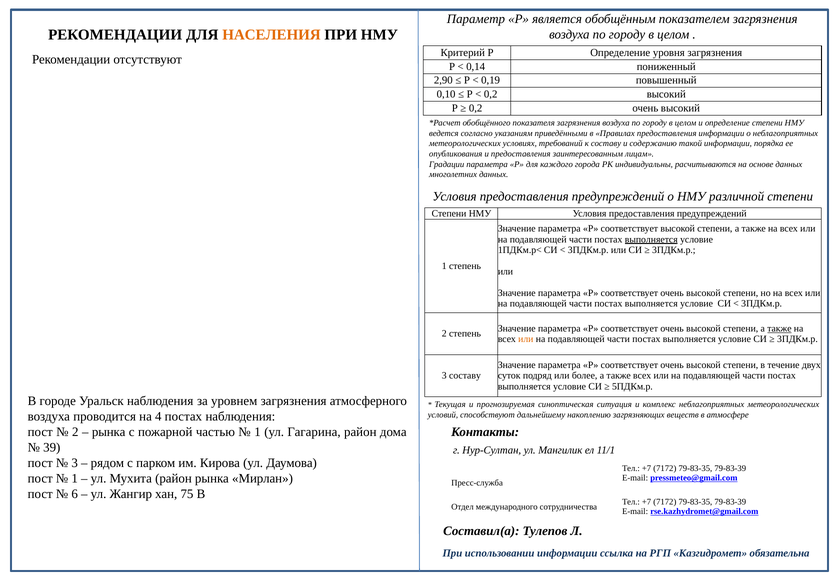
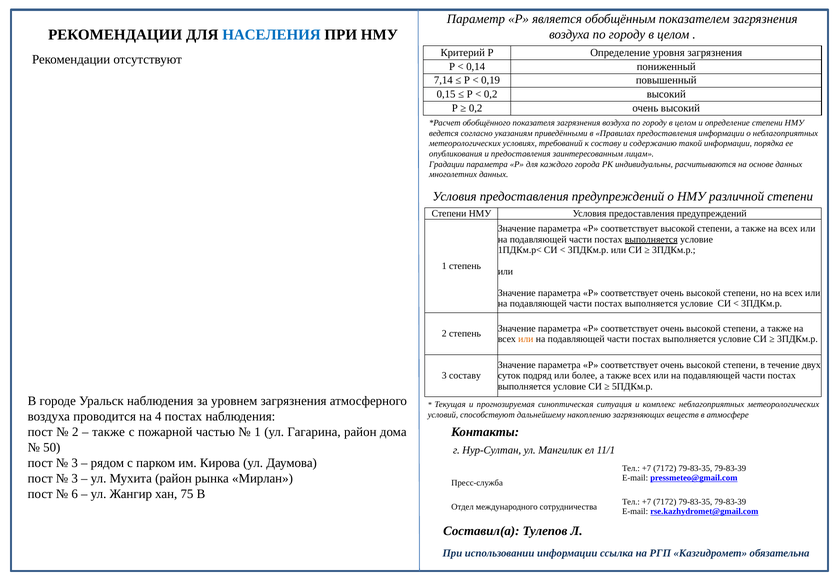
НАСЕЛЕНИЯ colour: orange -> blue (271, 35)
2,90: 2,90 -> 7,14 (443, 80)
0,10: 0,10 -> 0,15 (446, 94)
также underline: present -> none (779, 328)
рынка: рынка -> также (109, 432)
39: 39 -> 50 (52, 447)
1: 1 -> 3 (75, 478)
